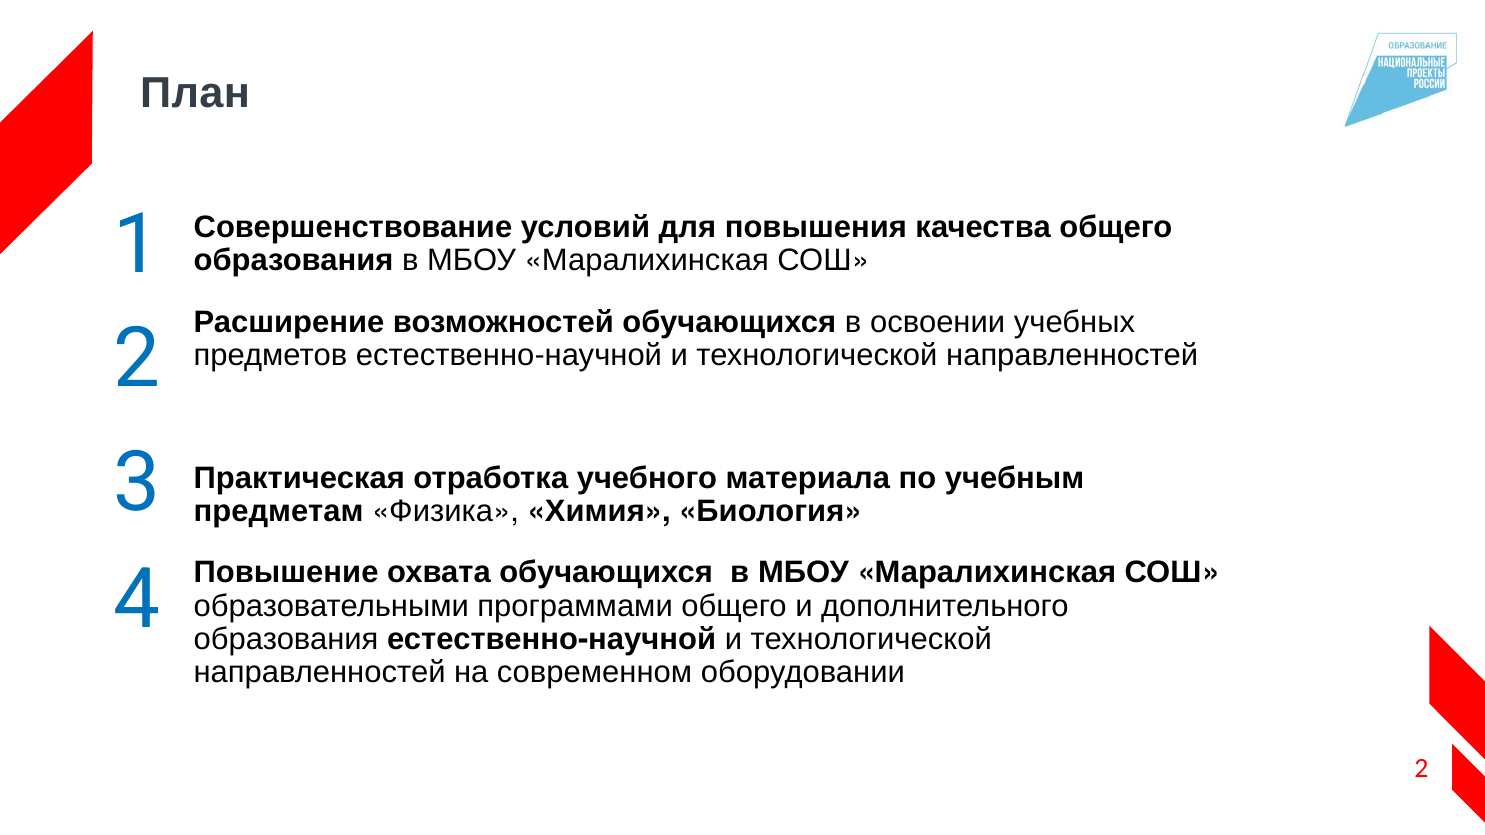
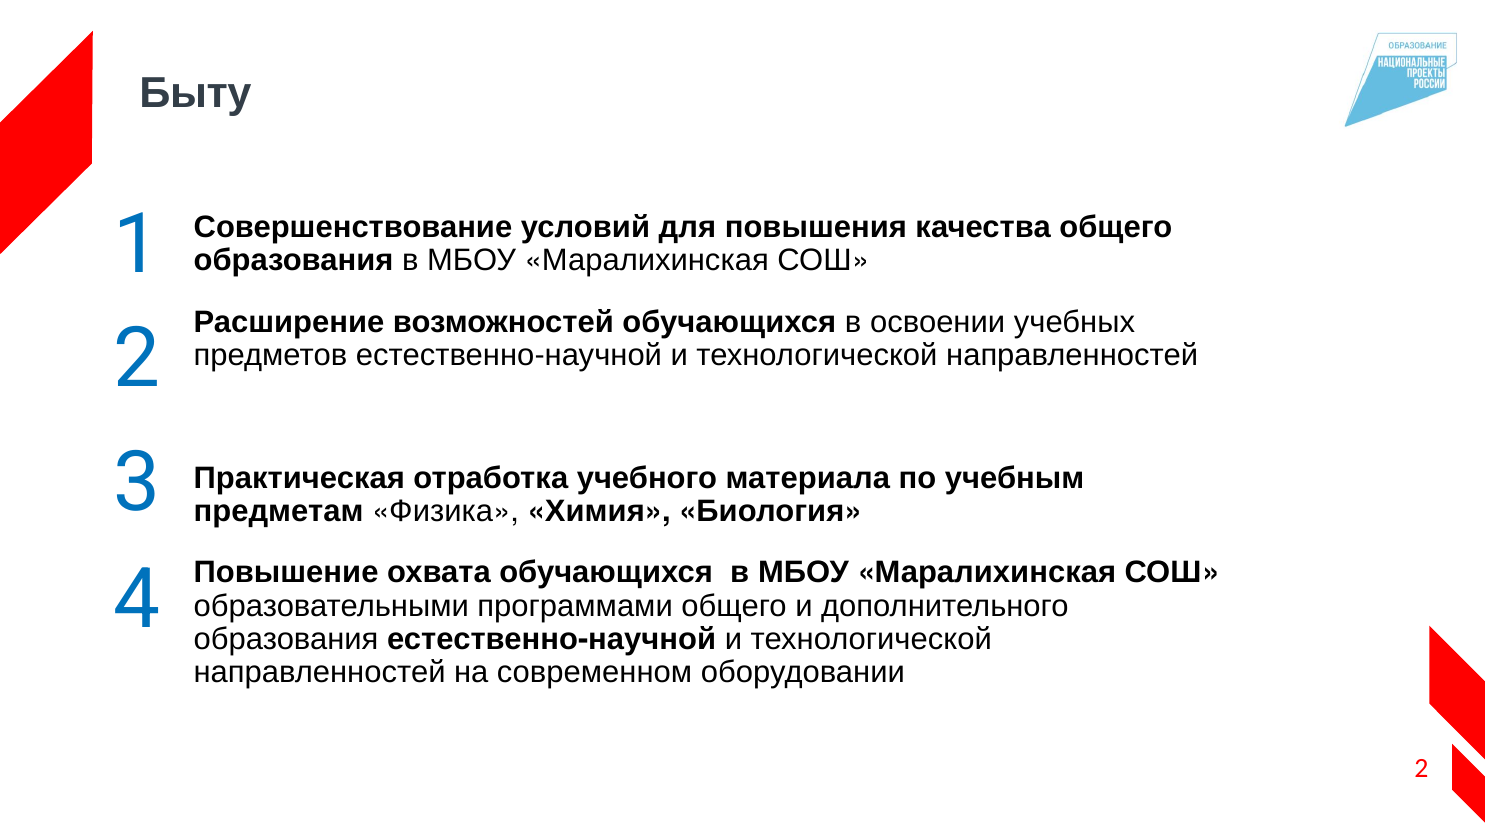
План: План -> Быту (195, 93)
